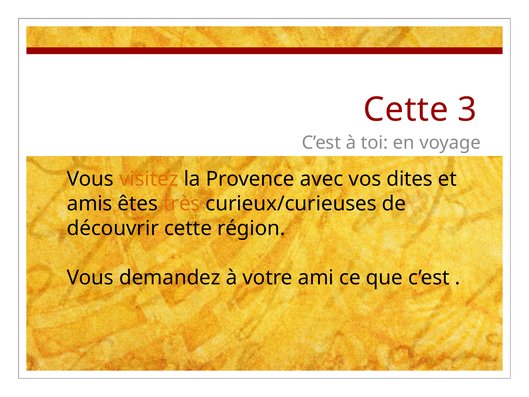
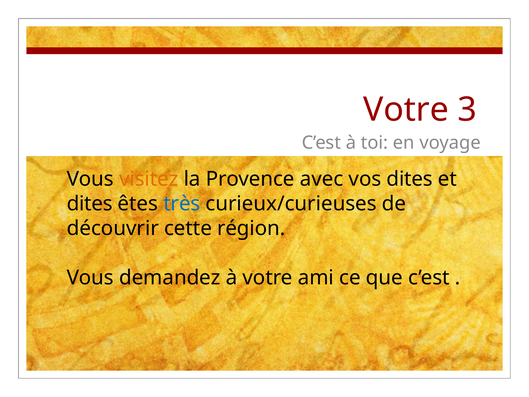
Cette: Cette -> Votre (406, 110)
amis: amis -> dites (90, 204)
très colour: orange -> blue (182, 204)
